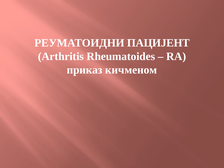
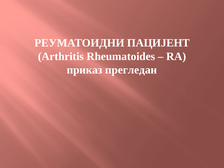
кичменом: кичменом -> прегледан (131, 70)
